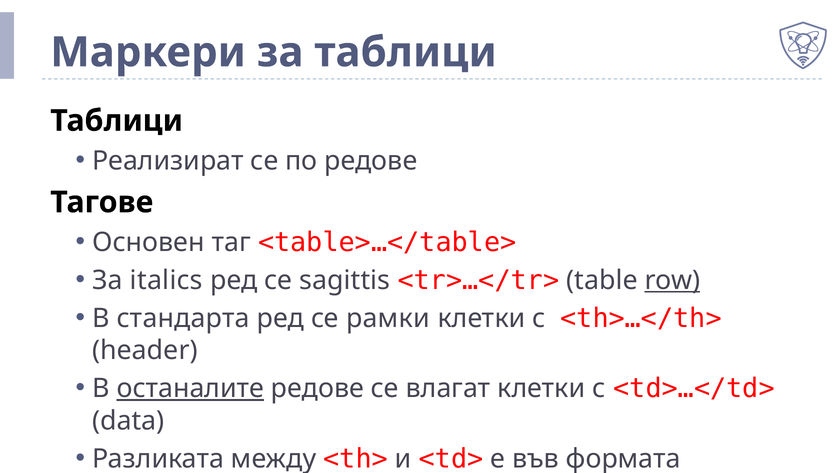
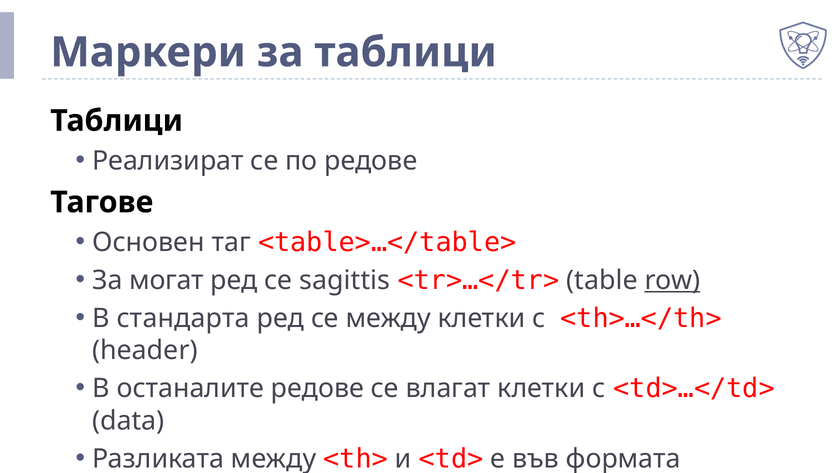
italics: italics -> могат (167, 280)
се рамки: рамки -> между (388, 318)
останалите underline: present -> none (190, 388)
